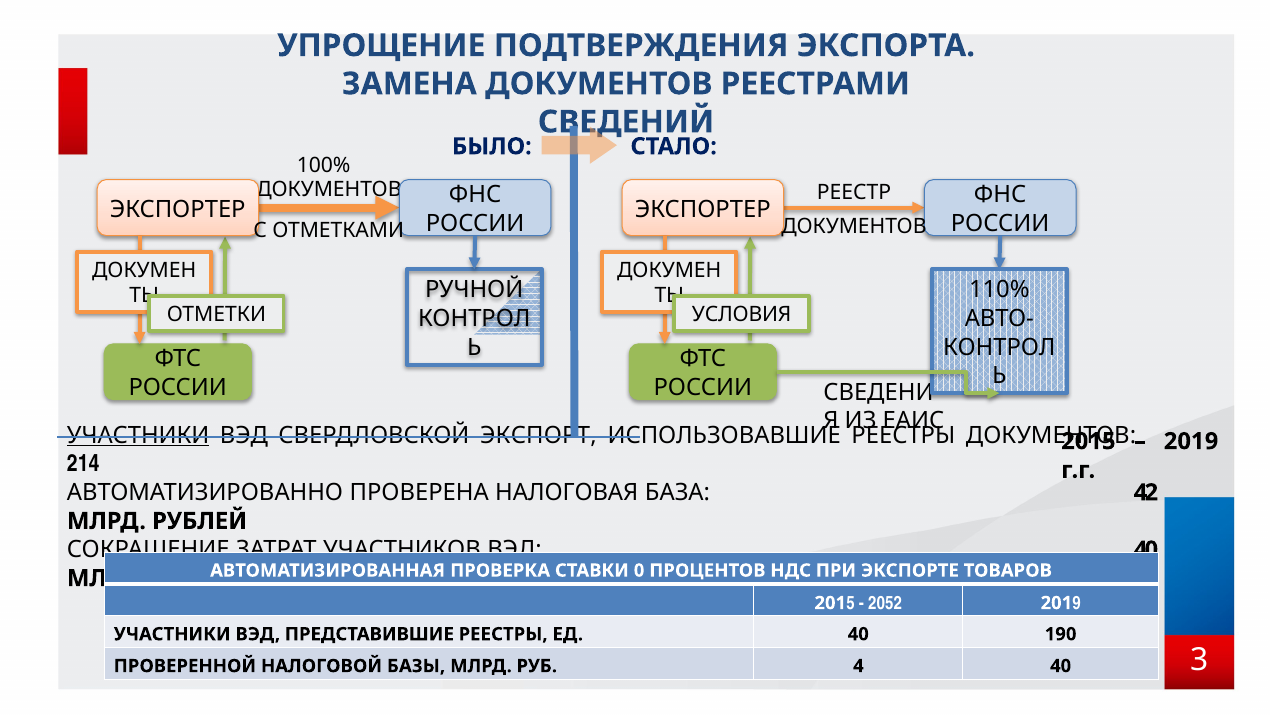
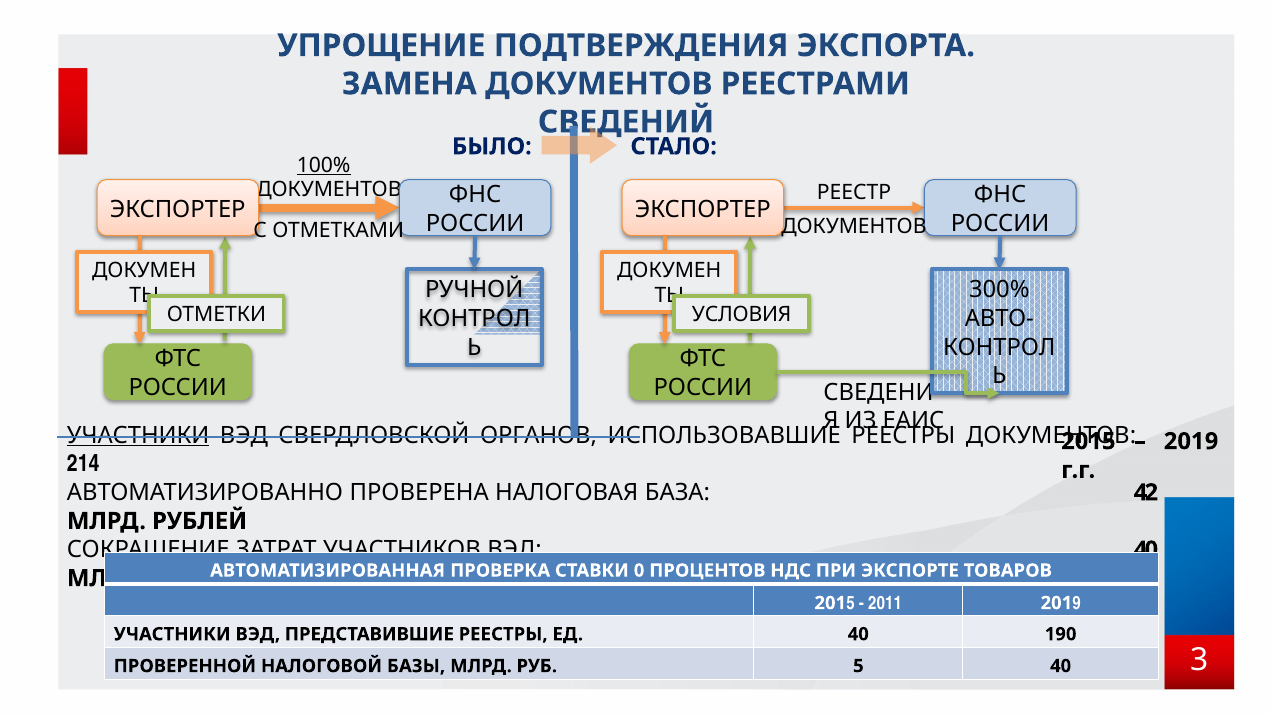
100% underline: none -> present (324, 165)
110%: 110% -> 300% (999, 290)
ЭКСПОРТ: ЭКСПОРТ -> ОРГАНОВ (539, 435)
2052: 2052 -> 2011 (885, 603)
РУБ 4: 4 -> 5 (858, 665)
